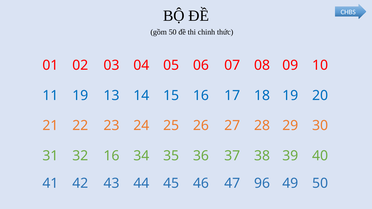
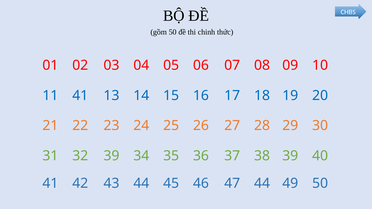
11 19: 19 -> 41 (80, 96)
32 16: 16 -> 39 (111, 156)
47 96: 96 -> 44 (262, 183)
